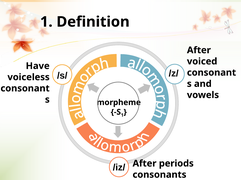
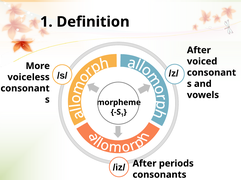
Have: Have -> More (38, 66)
